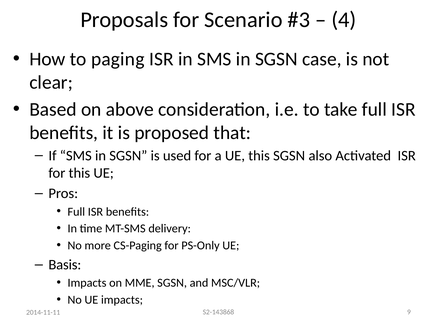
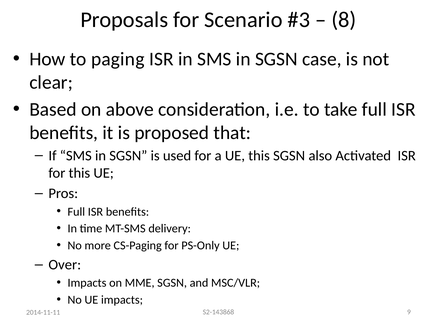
4: 4 -> 8 (344, 20)
Basis: Basis -> Over (65, 265)
